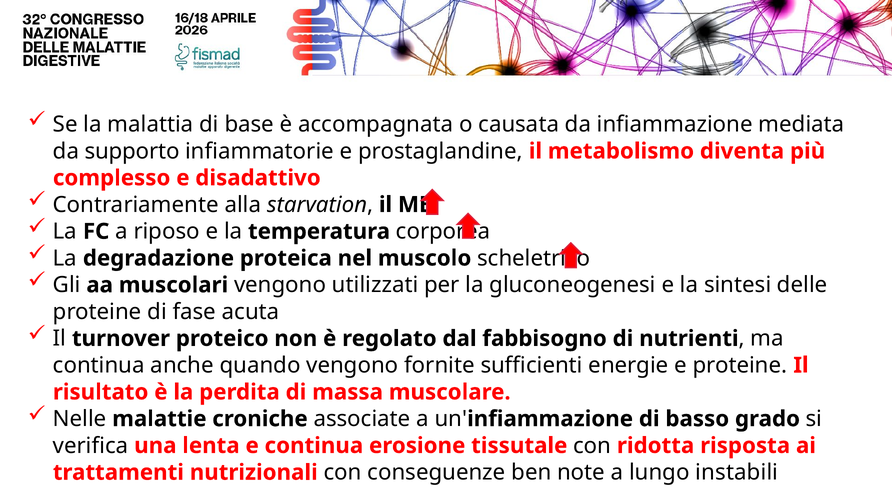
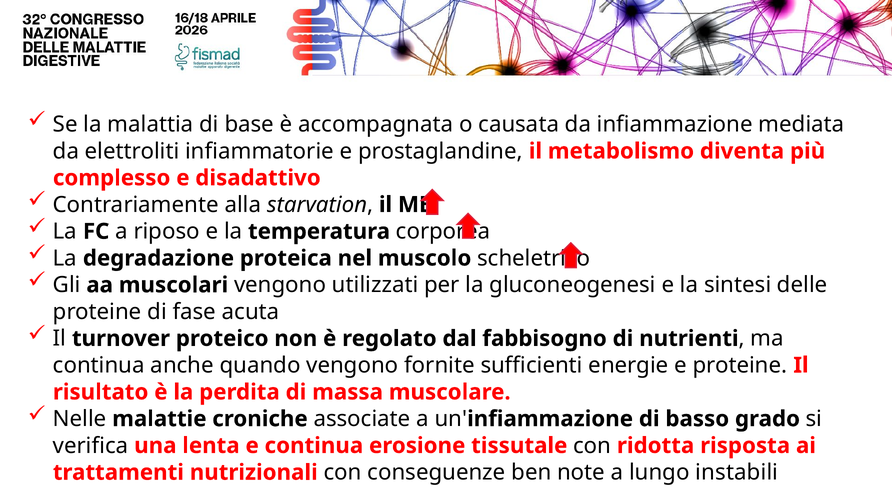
supporto: supporto -> elettroliti (132, 151)
